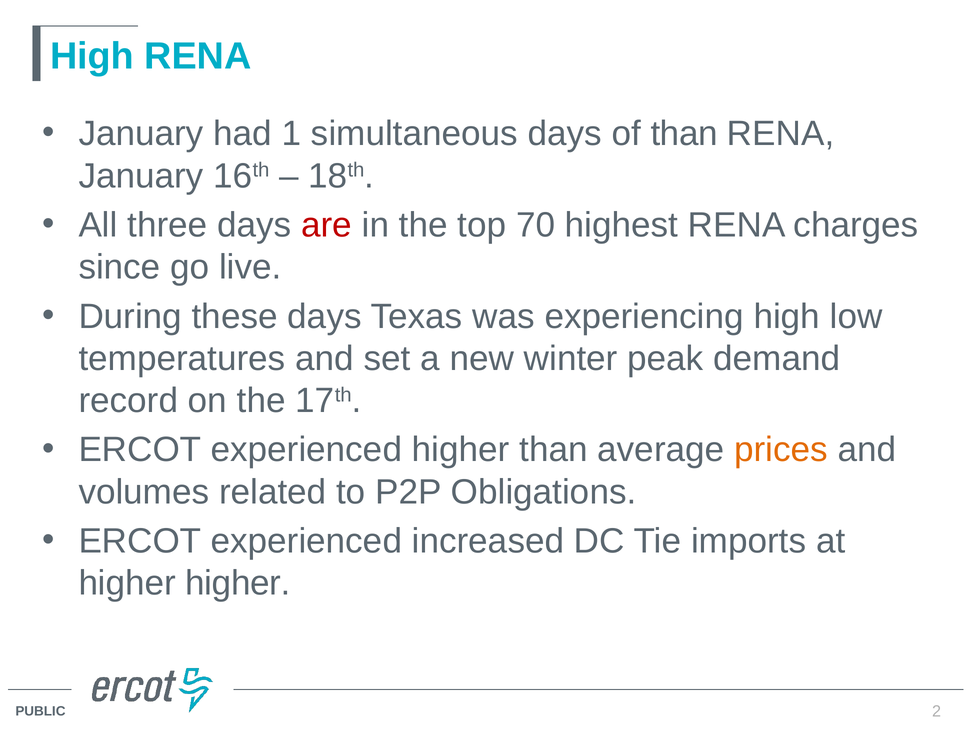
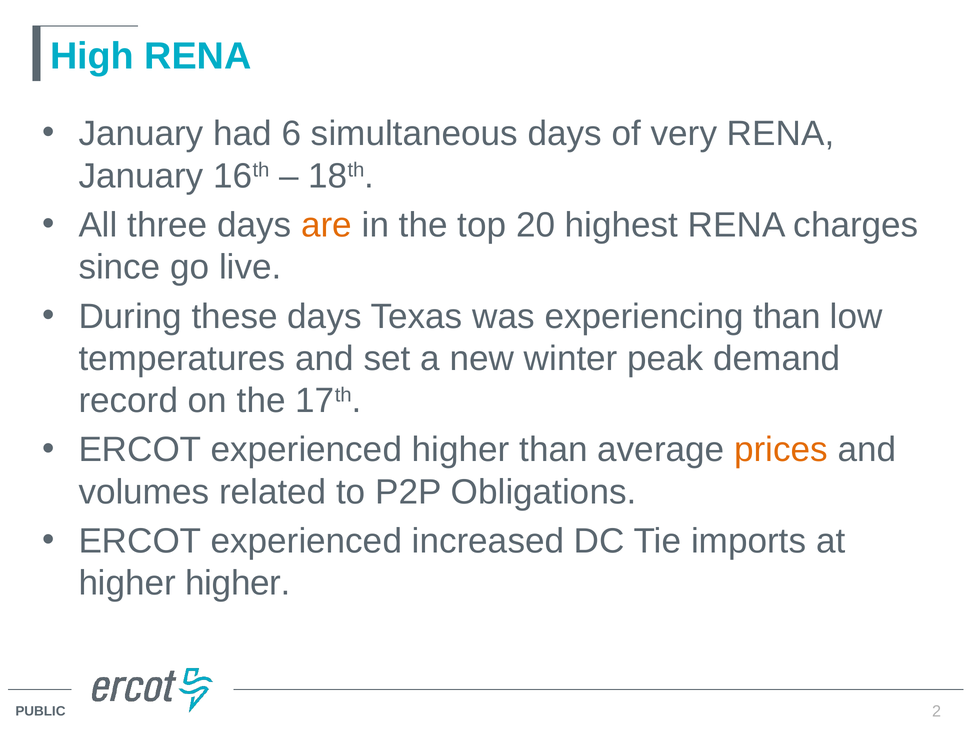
1: 1 -> 6 (291, 134)
of than: than -> very (684, 134)
are colour: red -> orange (327, 225)
70: 70 -> 20 (536, 225)
experiencing high: high -> than (787, 316)
